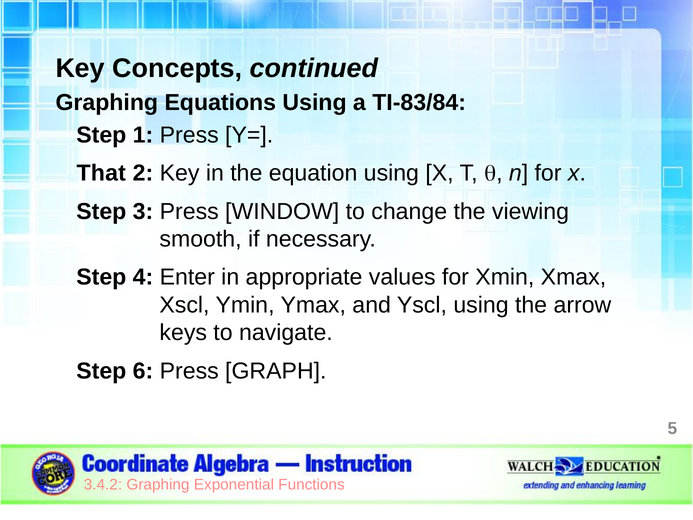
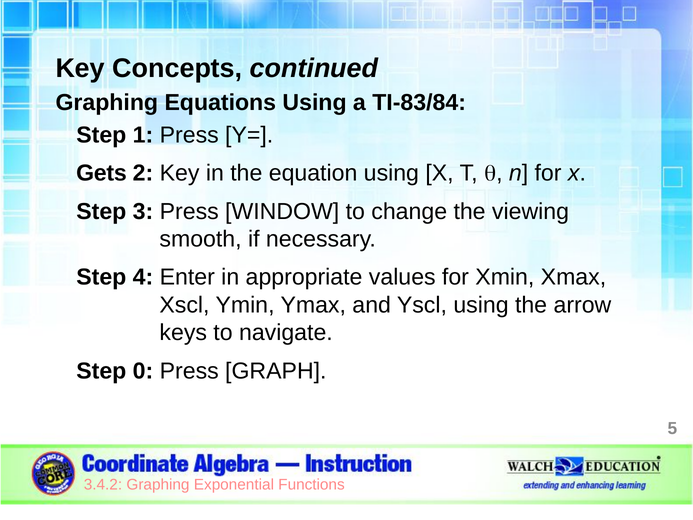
That: That -> Gets (101, 173)
6: 6 -> 0 (143, 371)
